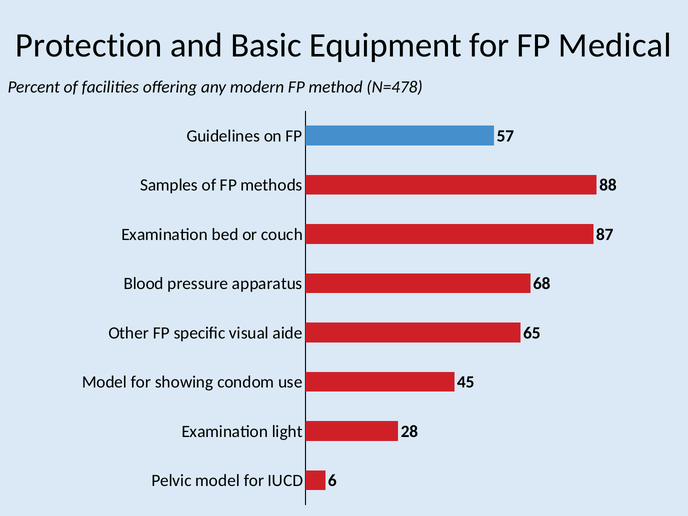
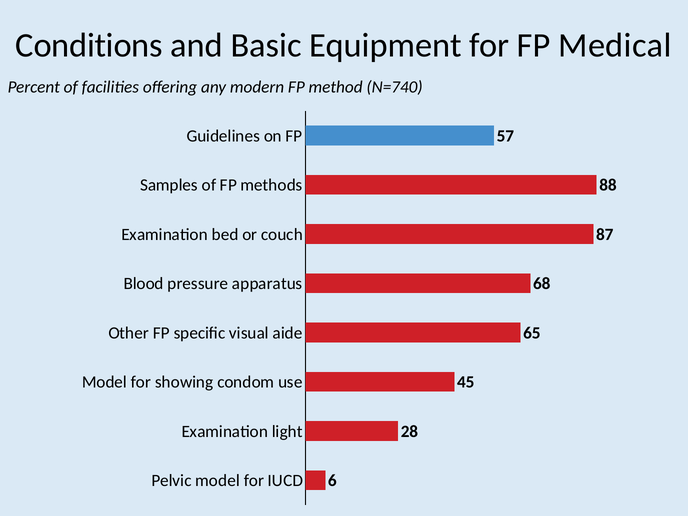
Protection: Protection -> Conditions (89, 45)
N=478: N=478 -> N=740 (395, 87)
